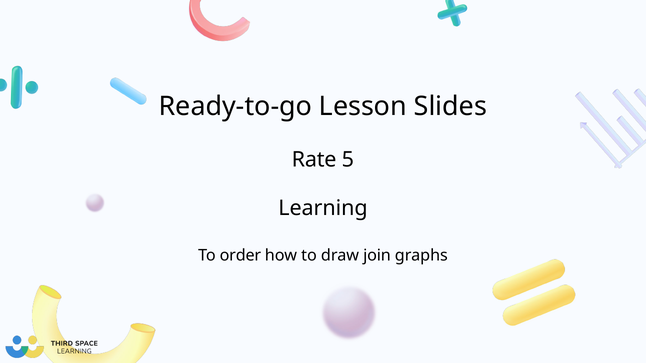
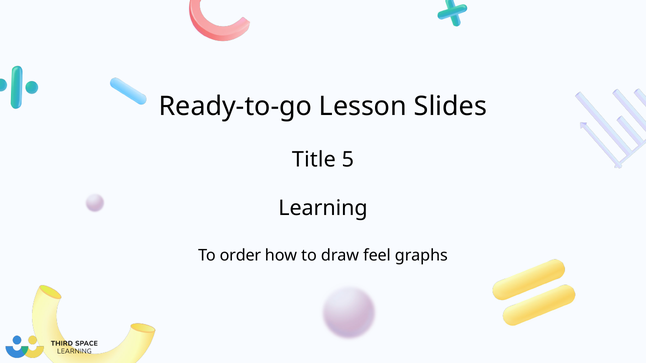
Rate: Rate -> Title (314, 160)
join: join -> feel (377, 256)
